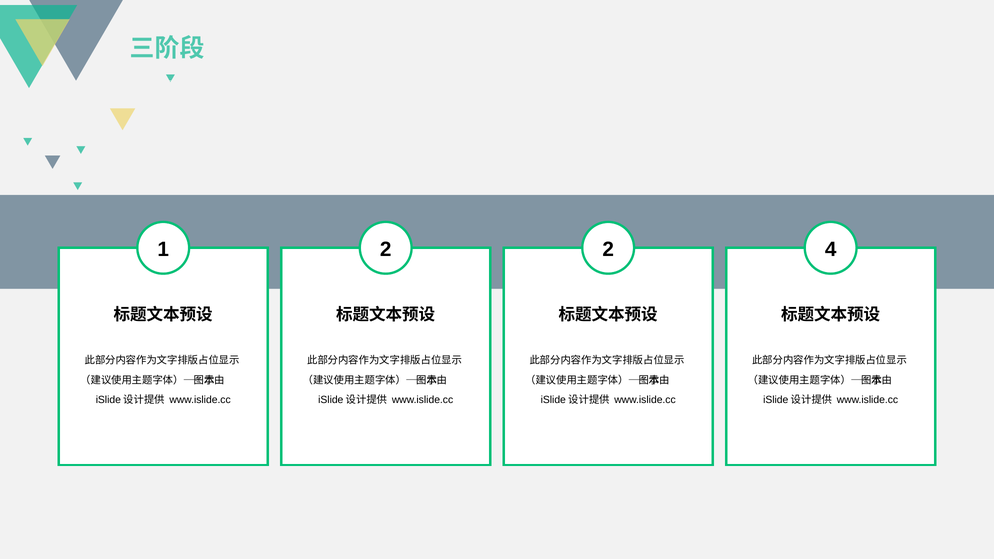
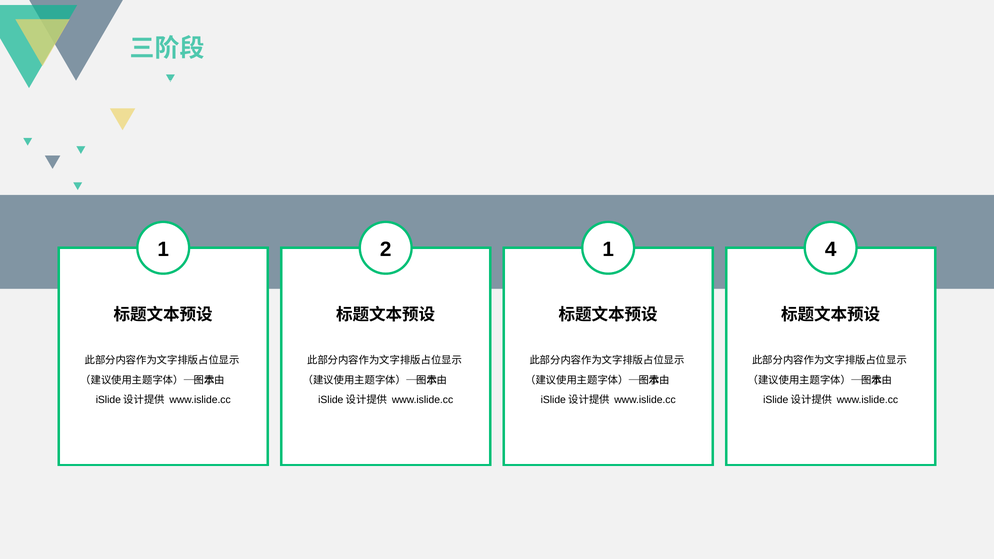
2 2: 2 -> 1 (608, 249)
